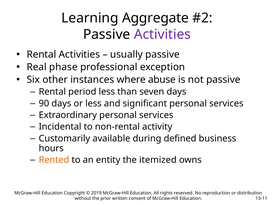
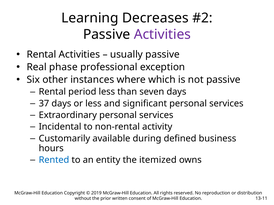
Aggregate: Aggregate -> Decreases (155, 18)
abuse: abuse -> which (162, 80)
90: 90 -> 37 (44, 104)
Rented colour: orange -> blue (54, 160)
